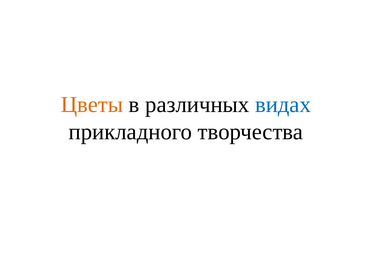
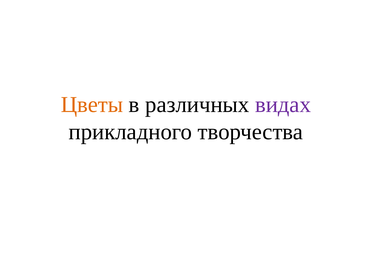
видах colour: blue -> purple (283, 105)
